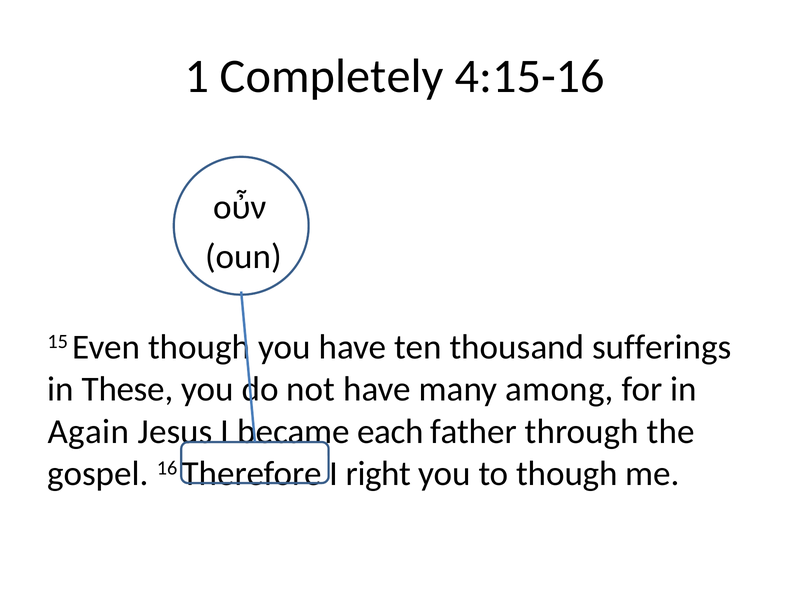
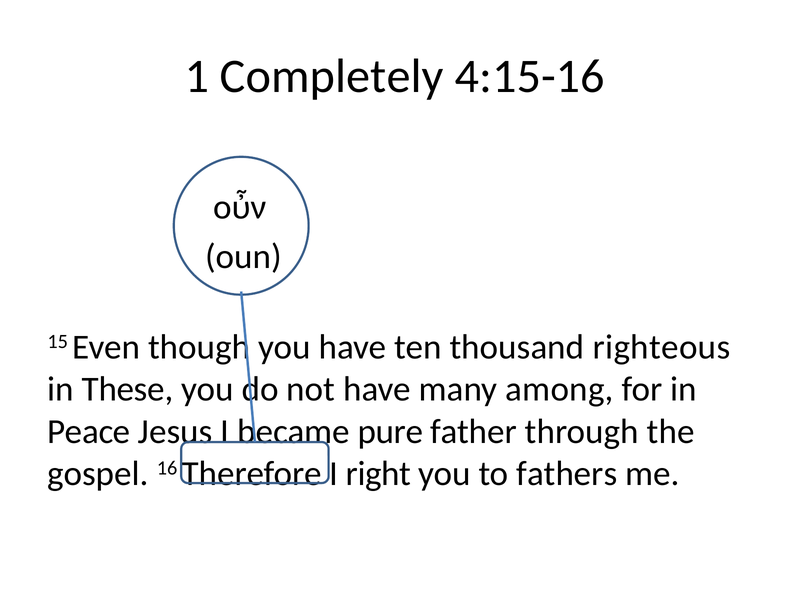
sufferings: sufferings -> righteous (661, 348)
Again: Again -> Peace (89, 432)
each: each -> pure (390, 432)
to though: though -> fathers (567, 474)
